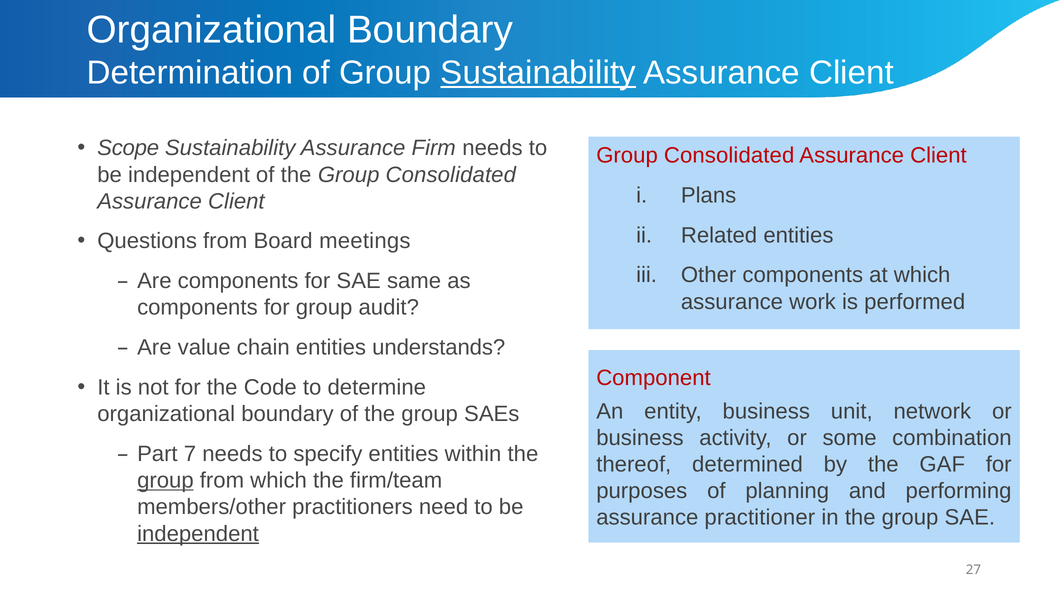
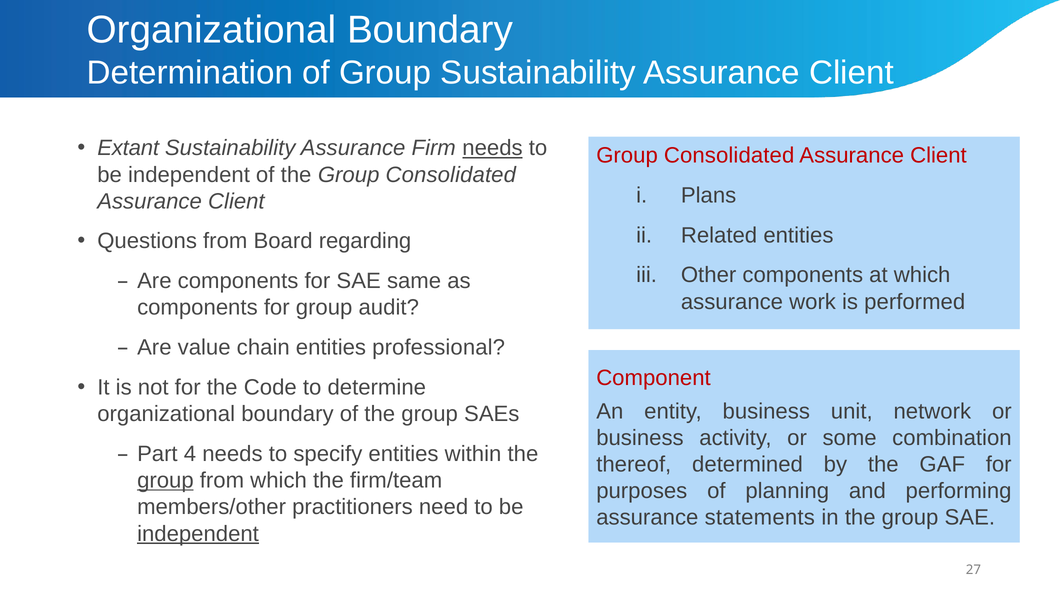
Sustainability underline: present -> none (538, 73)
Scope: Scope -> Extant (128, 148)
needs underline: none -> present (493, 148)
meetings: meetings -> regarding (365, 241)
understands: understands -> professional (439, 347)
7: 7 -> 4 (190, 453)
practitioner: practitioner -> statements (760, 517)
